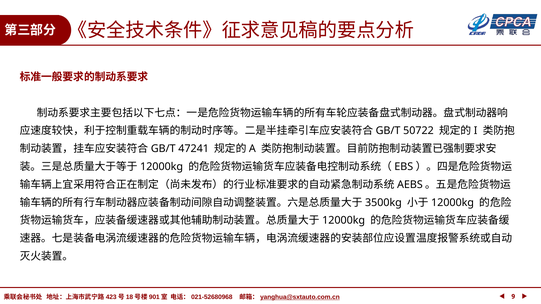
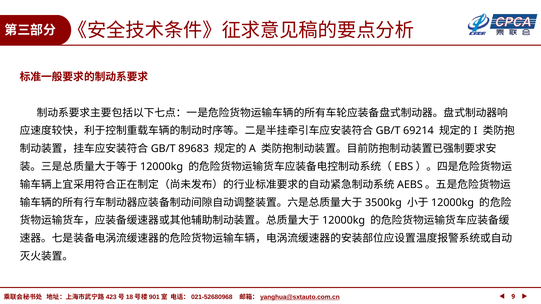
50722: 50722 -> 69214 (418, 131)
47241: 47241 -> 89683 (194, 149)
